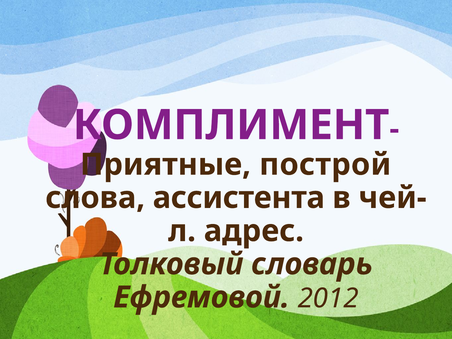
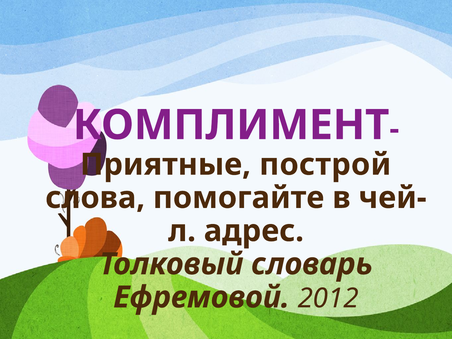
ассистента: ассистента -> помогайте (239, 198)
